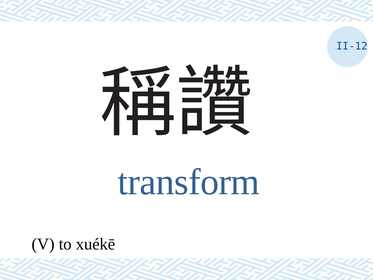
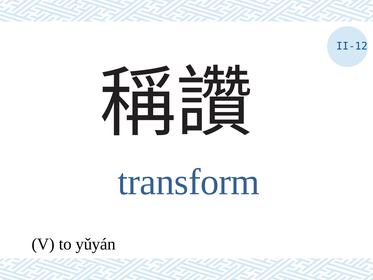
xuékē: xuékē -> yǔyán (96, 244)
